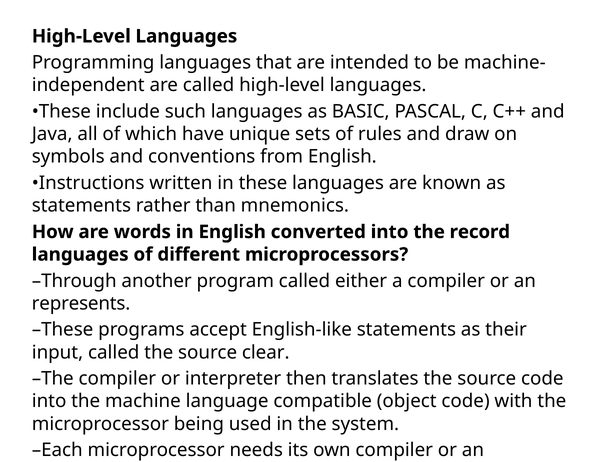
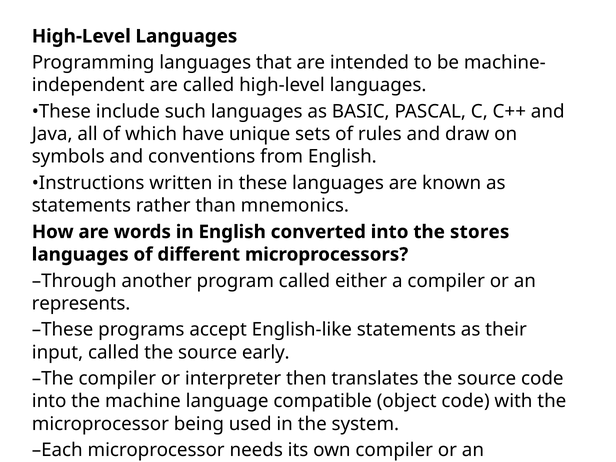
record: record -> stores (480, 232)
clear: clear -> early (266, 352)
